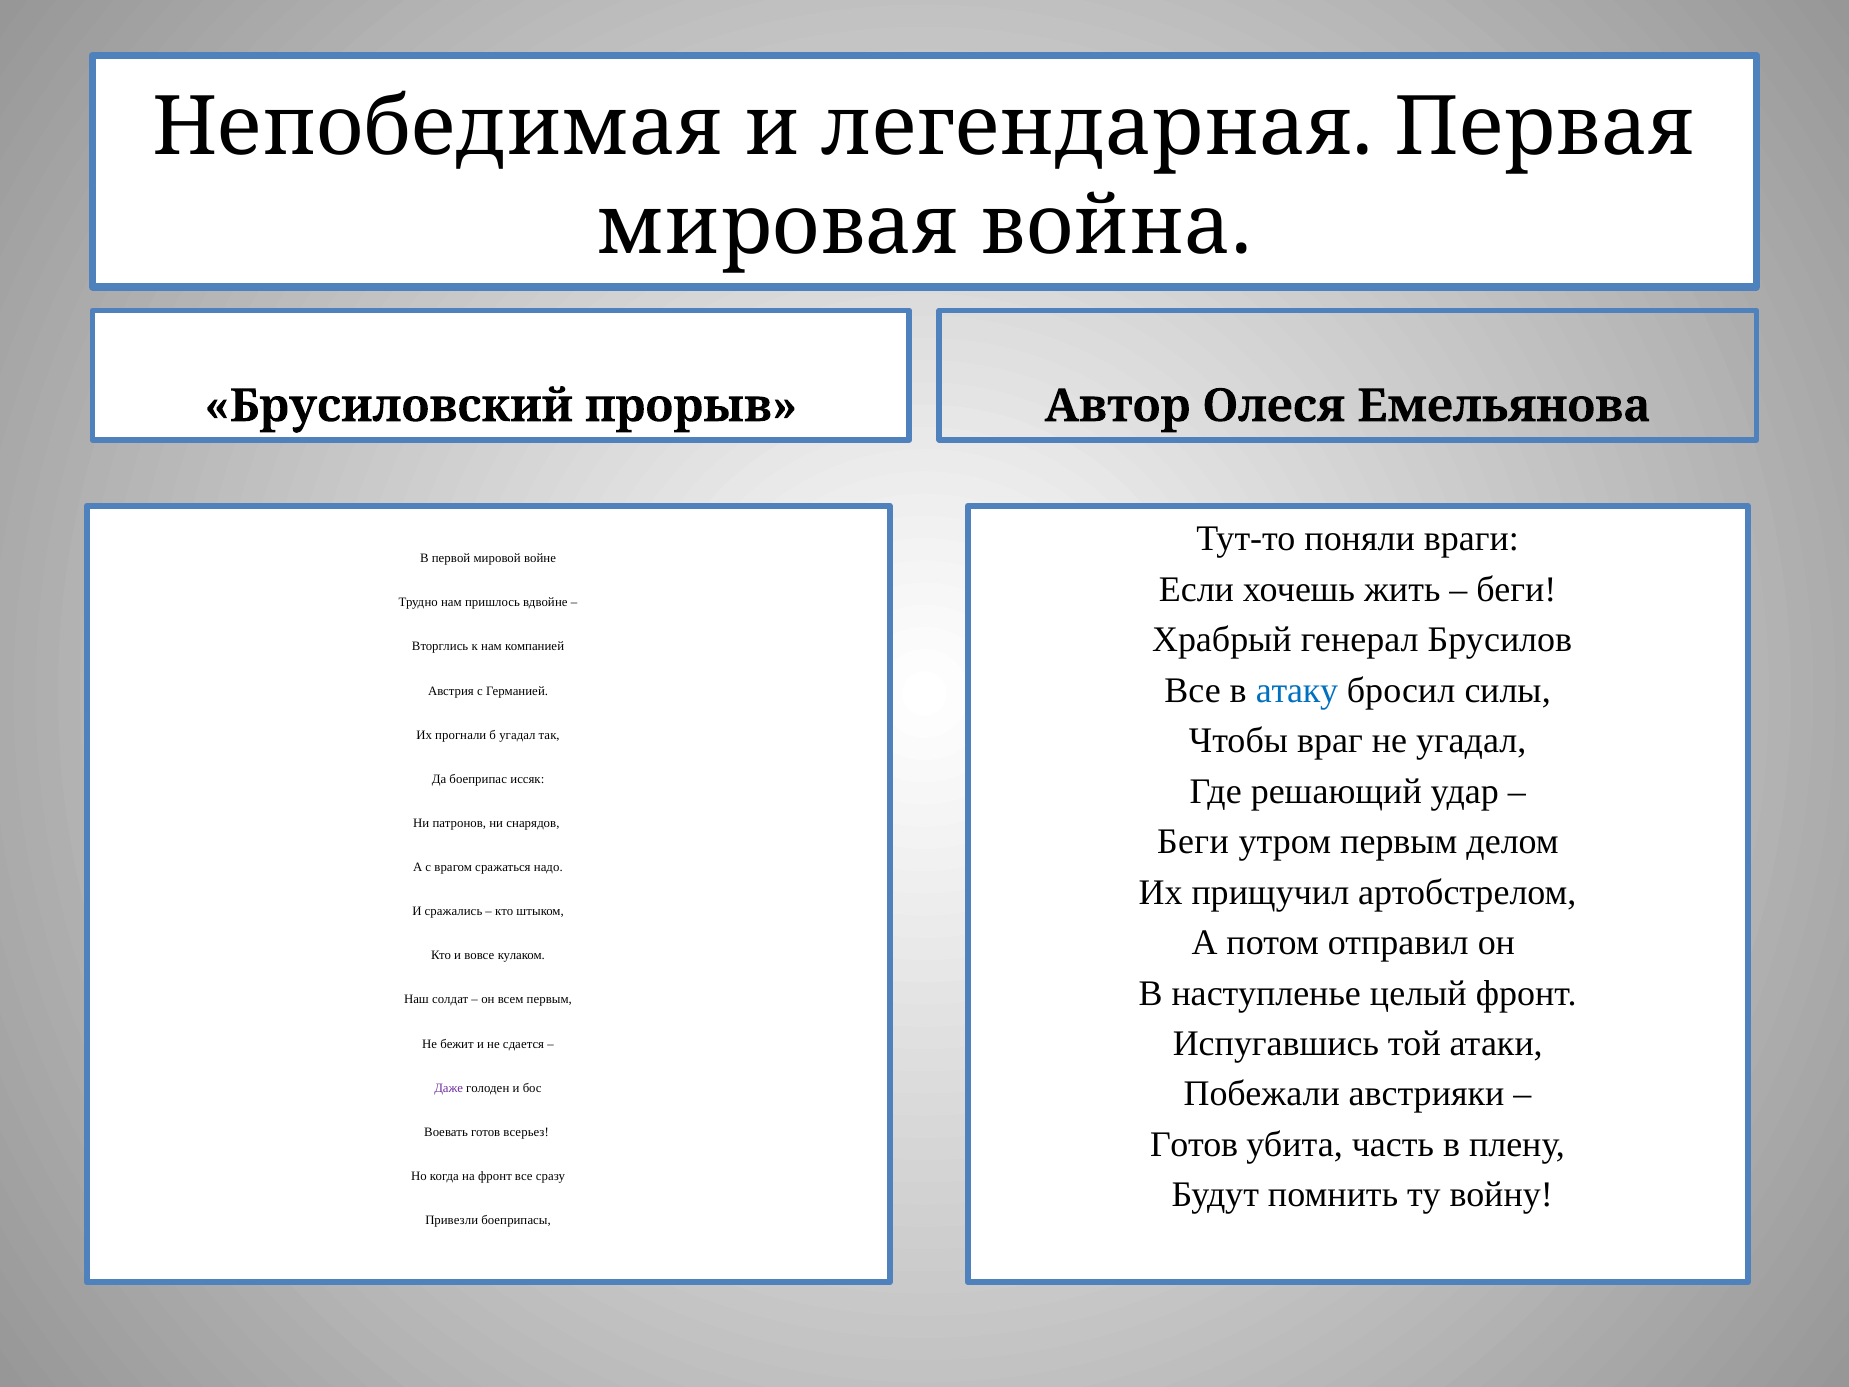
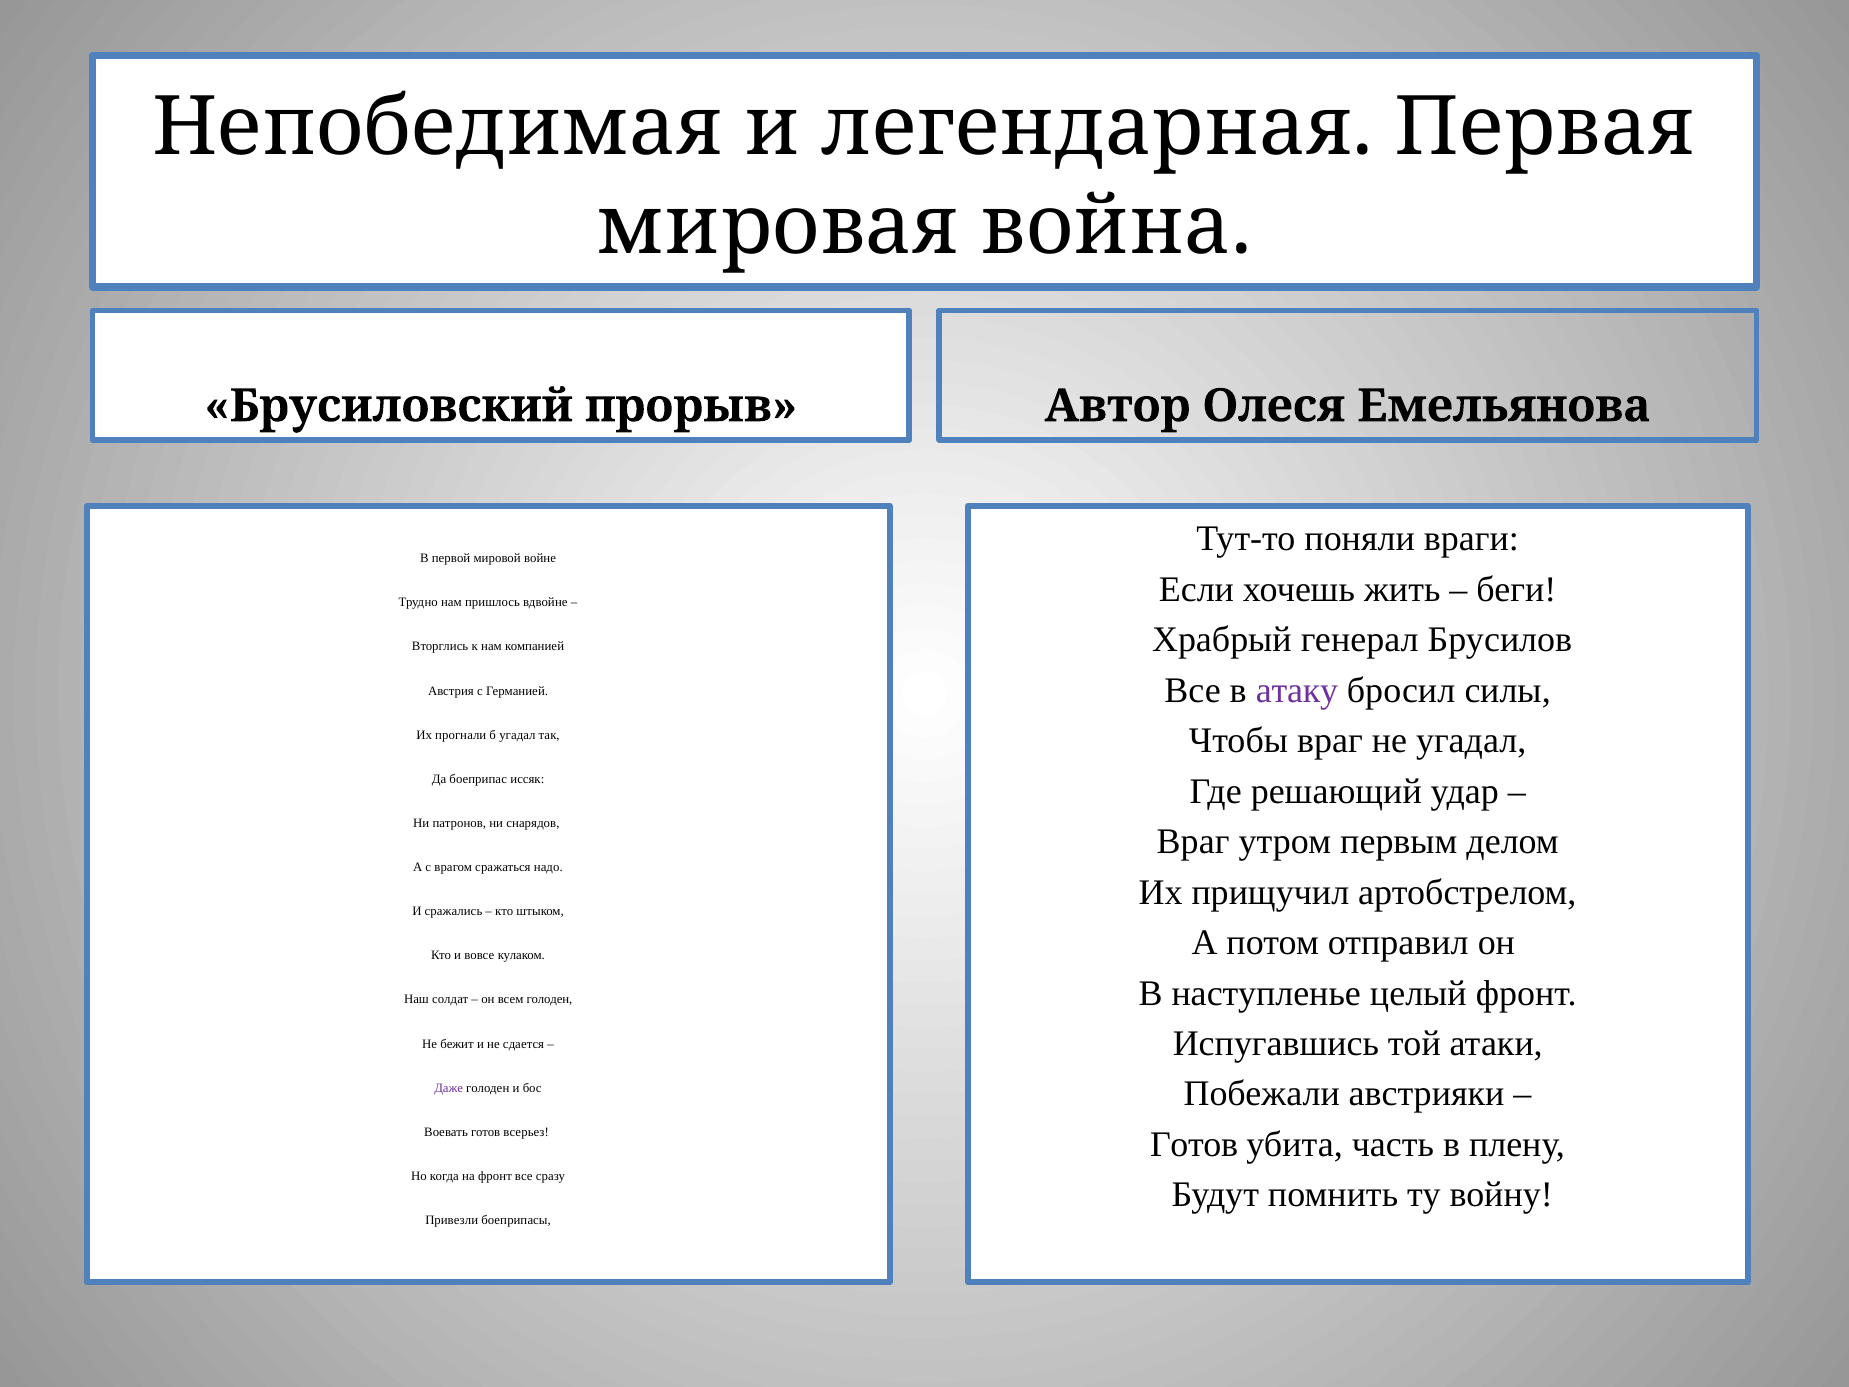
атаку colour: blue -> purple (1297, 690)
Беги: Беги -> Враг (1193, 842)
всем первым: первым -> голоден (549, 999)
